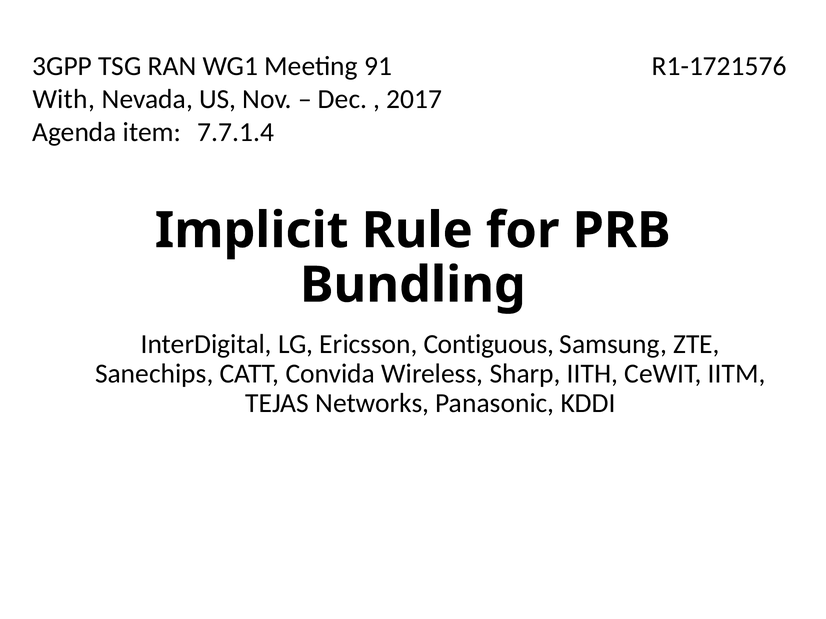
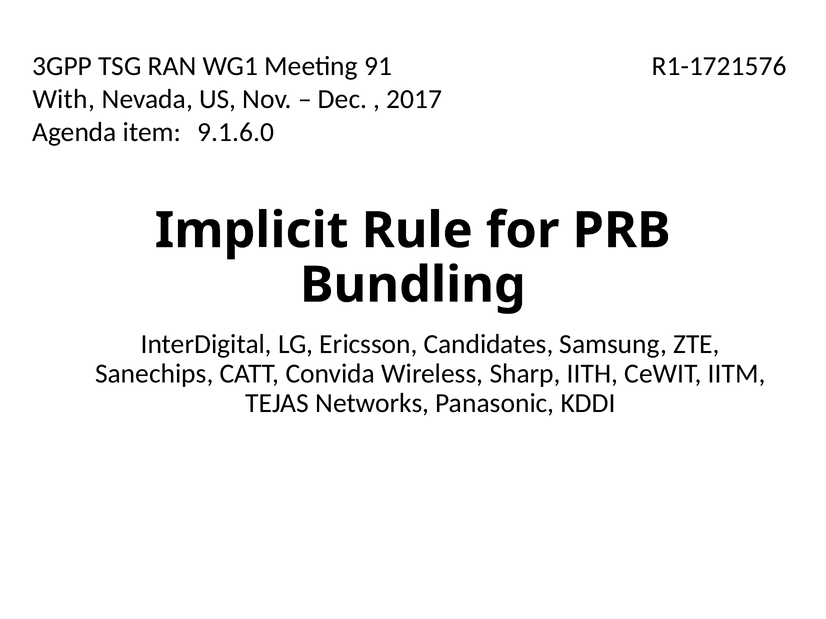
7.7.1.4: 7.7.1.4 -> 9.1.6.0 (236, 132)
Contiguous: Contiguous -> Candidates (489, 344)
